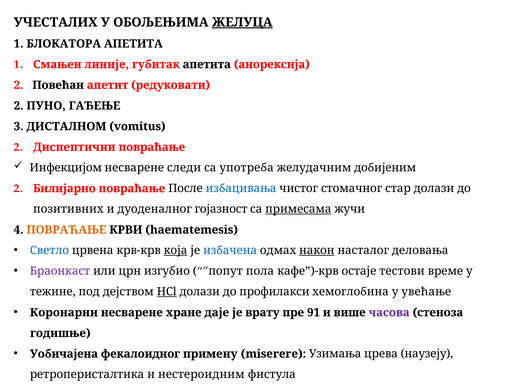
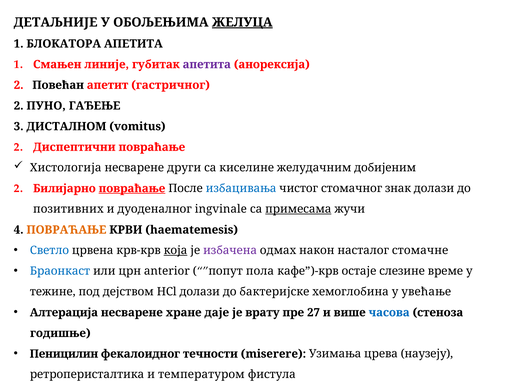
УЧЕСТАЛИХ: УЧЕСТАЛИХ -> ДЕТАЉНИЈЕ (56, 22)
апетита colour: black -> purple (207, 64)
редуковати: редуковати -> гастричног (171, 85)
Инфекцијом: Инфекцијом -> Хистологија (66, 168)
следи: следи -> други (184, 168)
употреба: употреба -> киселине (247, 168)
повраћање underline: none -> present (132, 188)
стар: стар -> знак (398, 188)
гојазност: гојазност -> ingvinale (221, 209)
избачена colour: blue -> purple (230, 250)
након underline: present -> none (317, 250)
деловања: деловања -> стомачне (420, 250)
Браонкаст colour: purple -> blue (60, 271)
изгубио: изгубио -> anterior (167, 271)
тестови: тестови -> слезине (402, 271)
HCl underline: present -> none (167, 292)
профилакси: профилакси -> бактеријске (274, 292)
Коронарни: Коронарни -> Алтерација (64, 312)
91: 91 -> 27 (314, 312)
часова colour: purple -> blue (389, 312)
Уобичајена: Уобичајена -> Пеницилин (64, 354)
примену: примену -> течности (210, 354)
нестероидним: нестероидним -> температуром (201, 374)
